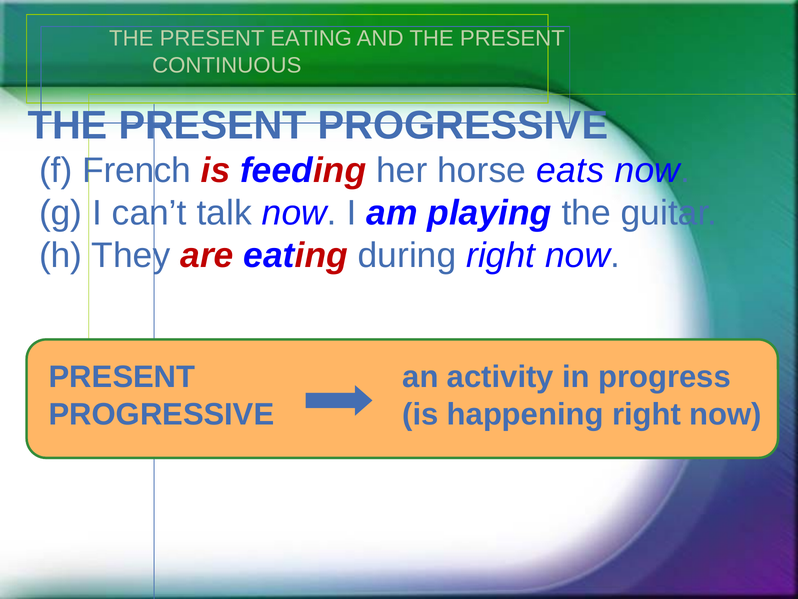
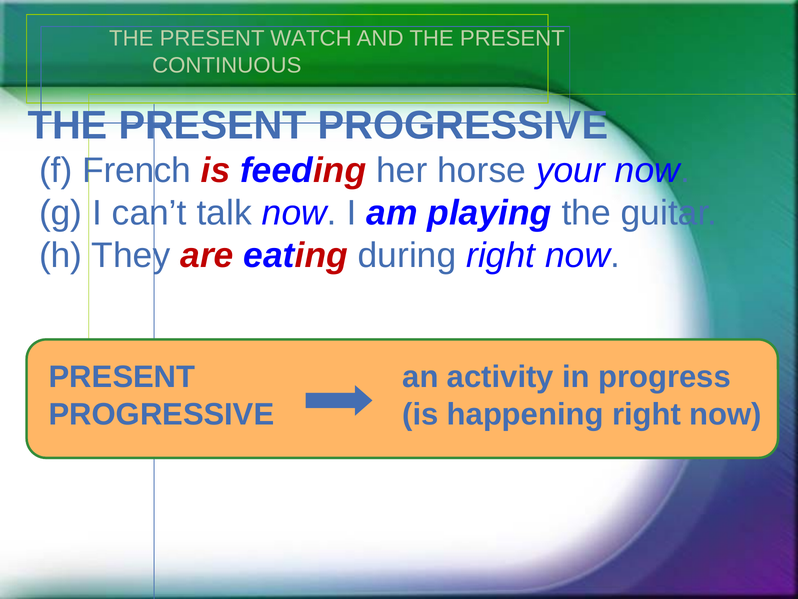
PRESENT EATING: EATING -> WATCH (311, 39)
eats: eats -> your (571, 170)
